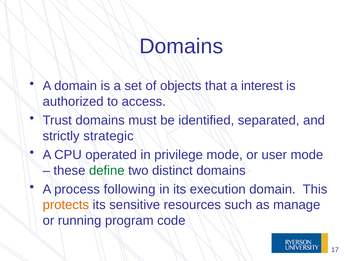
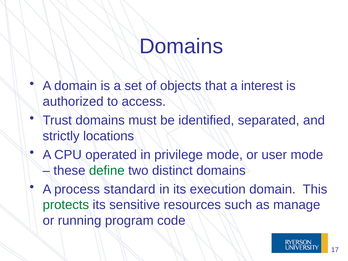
strategic: strategic -> locations (109, 136)
following: following -> standard (130, 189)
protects colour: orange -> green (66, 205)
